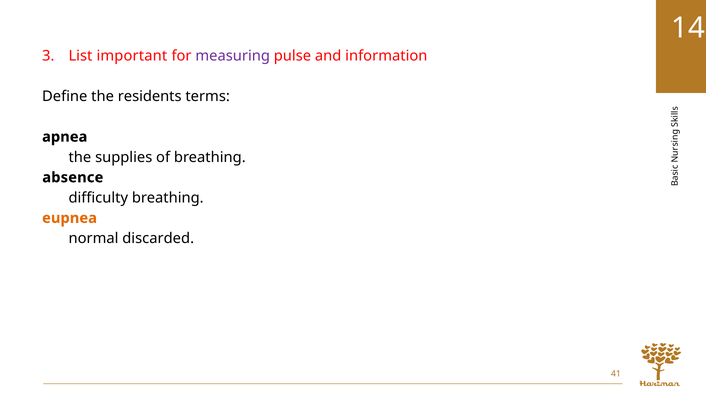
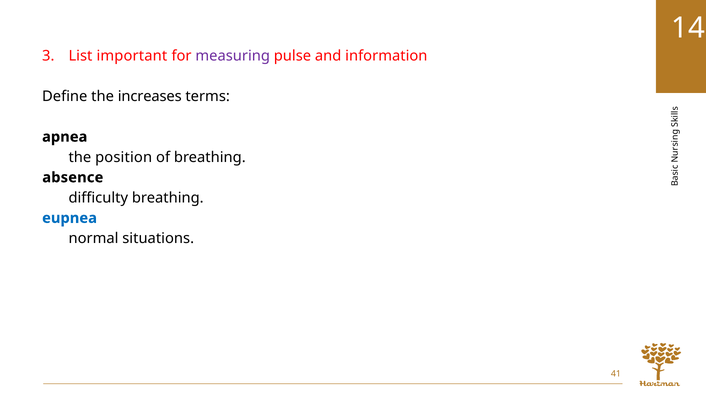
residents: residents -> increases (150, 96)
supplies: supplies -> position (124, 157)
eupnea colour: orange -> blue (70, 218)
discarded: discarded -> situations (158, 238)
